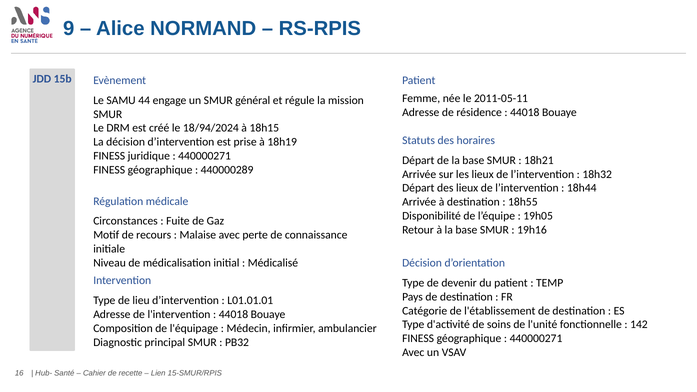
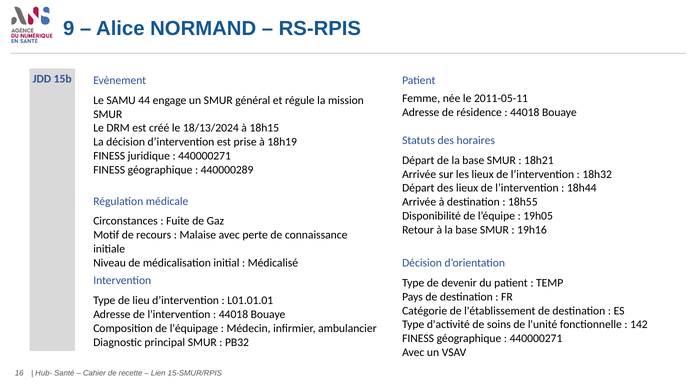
18/94/2024: 18/94/2024 -> 18/13/2024 (211, 128)
